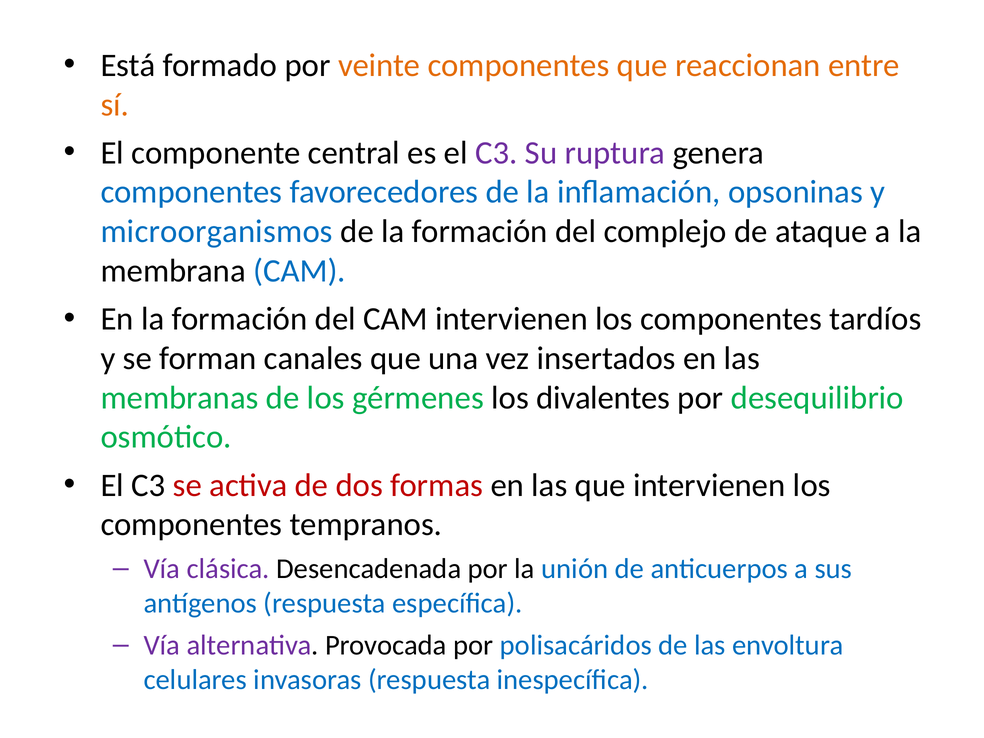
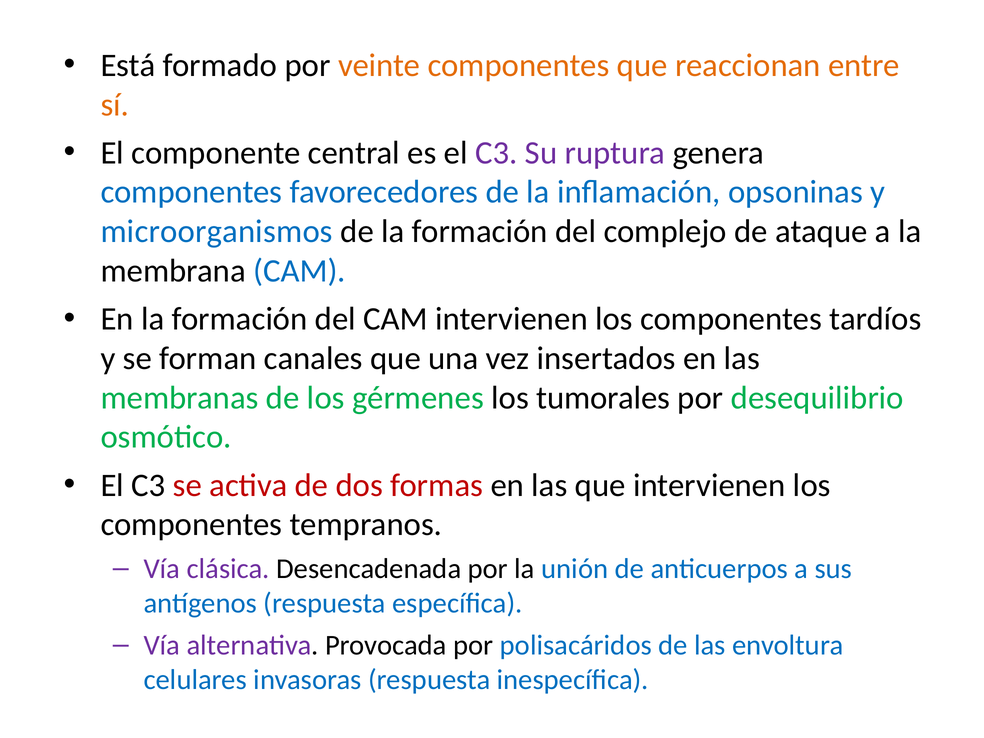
divalentes: divalentes -> tumorales (603, 398)
